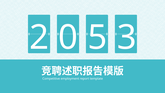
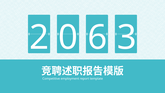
5: 5 -> 6 (97, 37)
